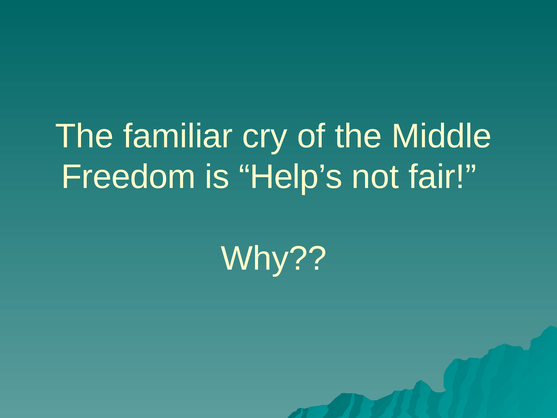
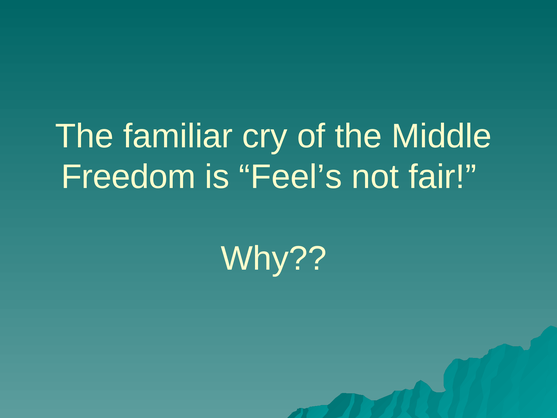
Help’s: Help’s -> Feel’s (290, 177)
